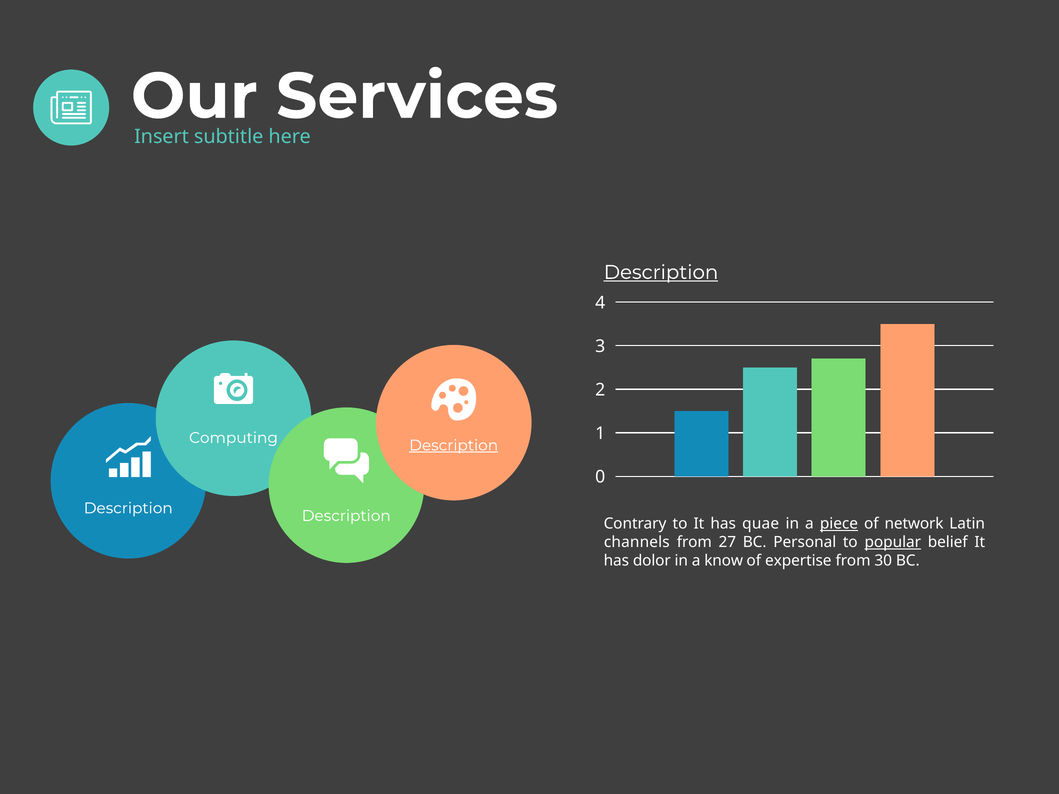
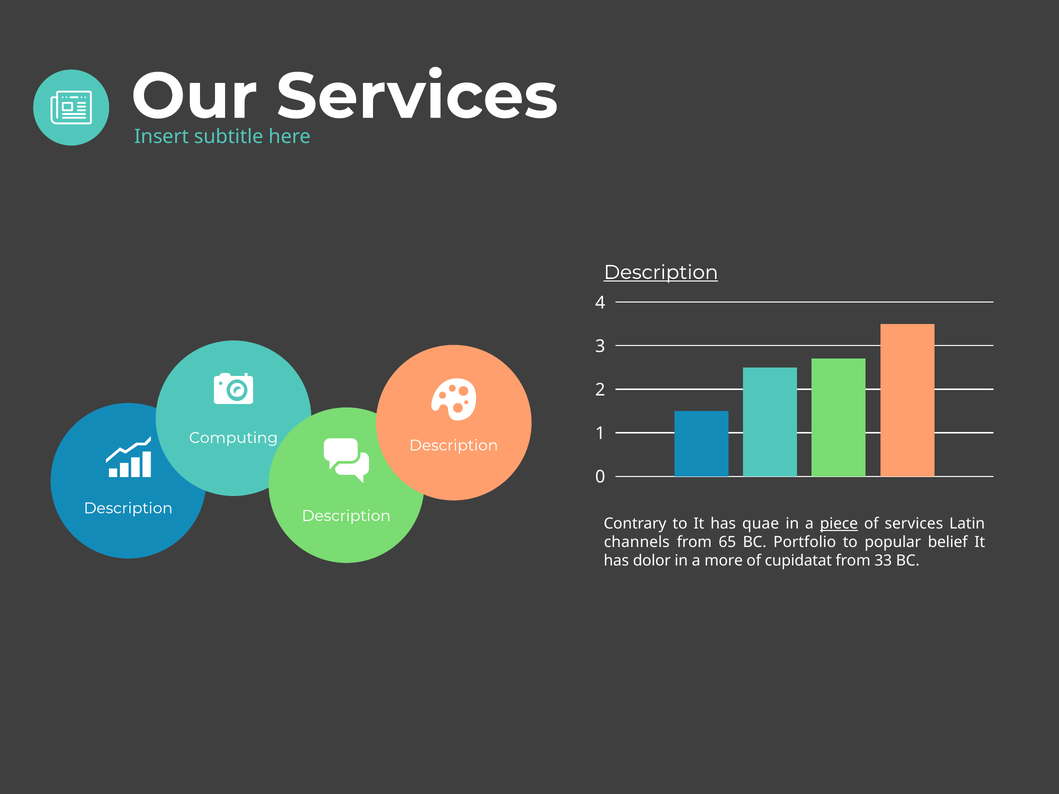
Description underline: present -> none (454, 446)
of network: network -> services (914, 524)
27: 27 -> 65 (727, 542)
Personal: Personal -> Portfolio (805, 542)
popular underline: present -> none (893, 542)
know: know -> more (724, 561)
expertise: expertise -> cupidatat (798, 561)
30: 30 -> 33 (883, 561)
